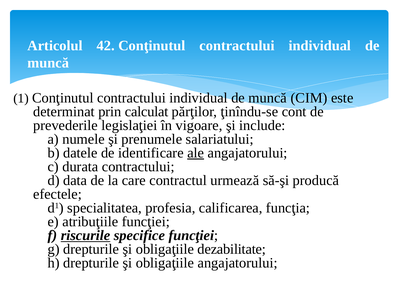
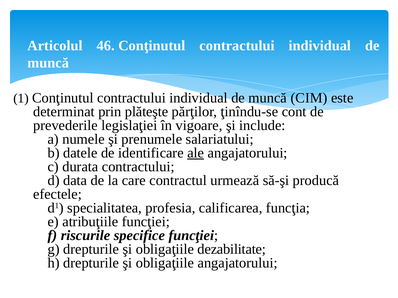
42: 42 -> 46 (106, 46)
calculat: calculat -> plăteşte (147, 112)
riscurile underline: present -> none (85, 236)
